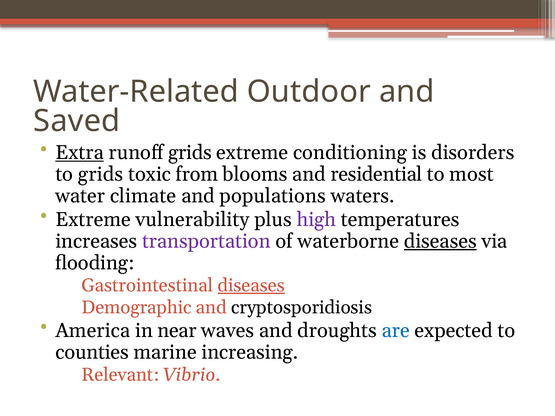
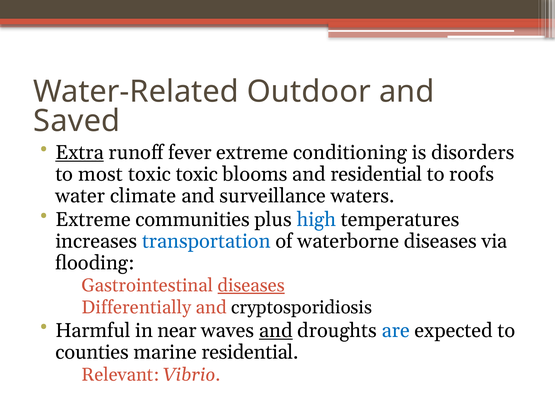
runoff grids: grids -> fever (190, 153)
to grids: grids -> most (101, 174)
toxic from: from -> toxic (197, 174)
most: most -> roofs (472, 174)
populations: populations -> surveillance (273, 196)
vulnerability: vulnerability -> communities (193, 220)
high colour: purple -> blue (316, 220)
transportation colour: purple -> blue (206, 241)
diseases underline: present -> none (440, 241)
Demographic: Demographic -> Differentially (136, 308)
America: America -> Harmful (93, 331)
and underline: none -> present (276, 331)
marine increasing: increasing -> residential (250, 352)
